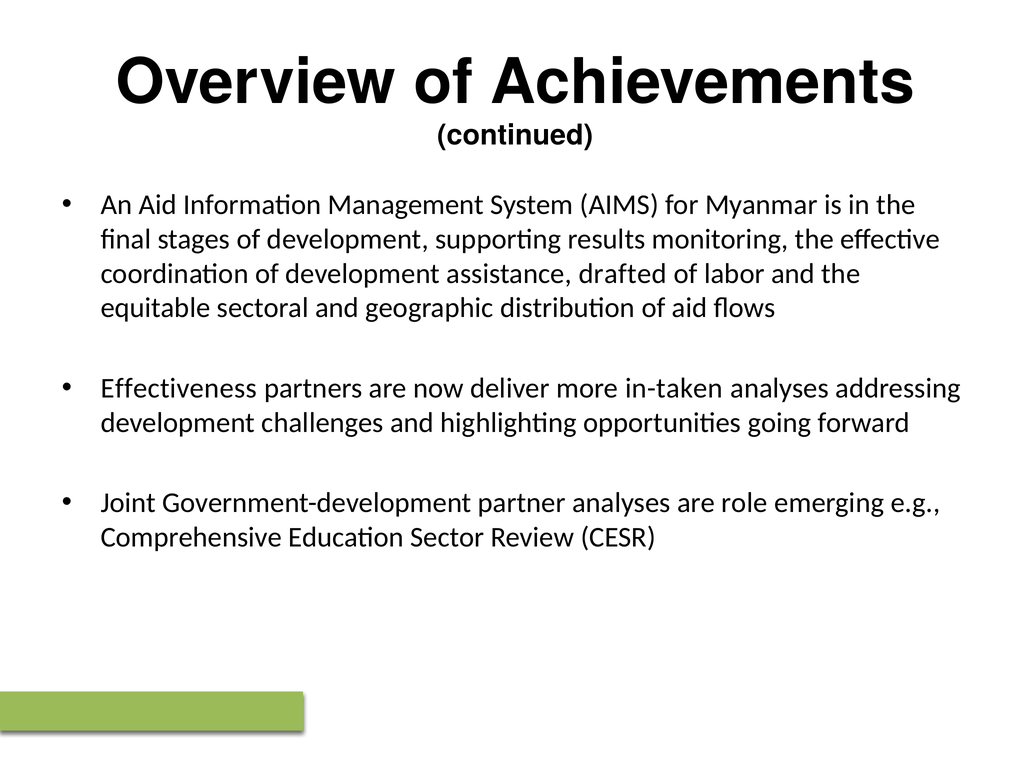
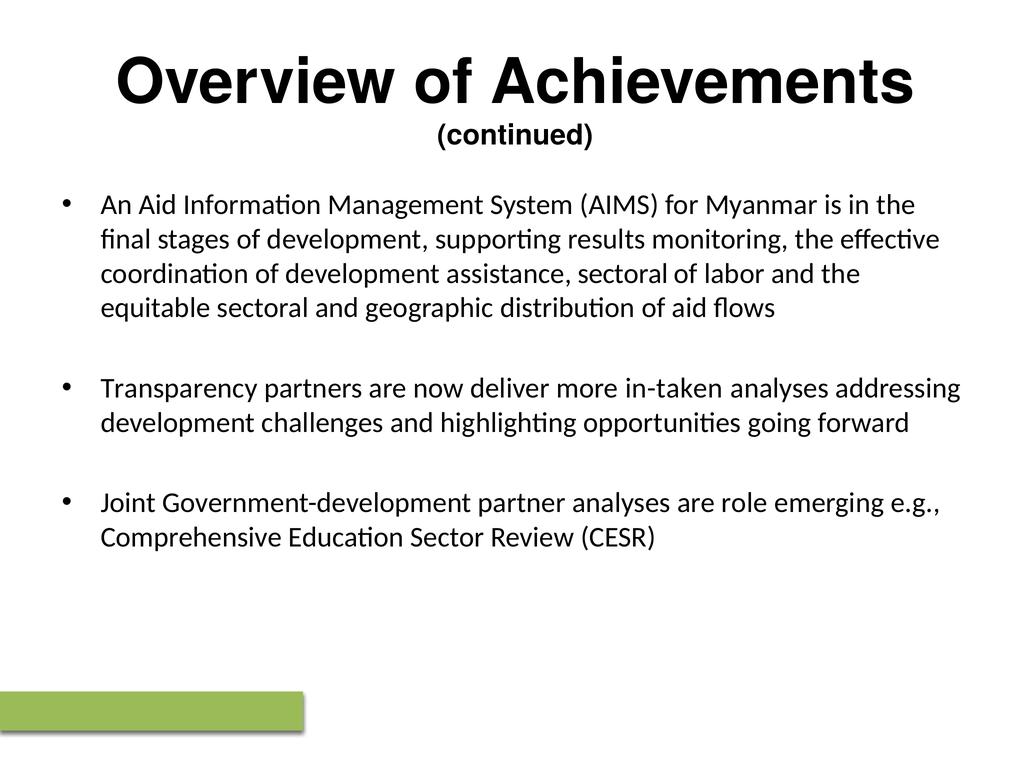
assistance drafted: drafted -> sectoral (623, 274)
Effectiveness: Effectiveness -> Transparency (179, 388)
